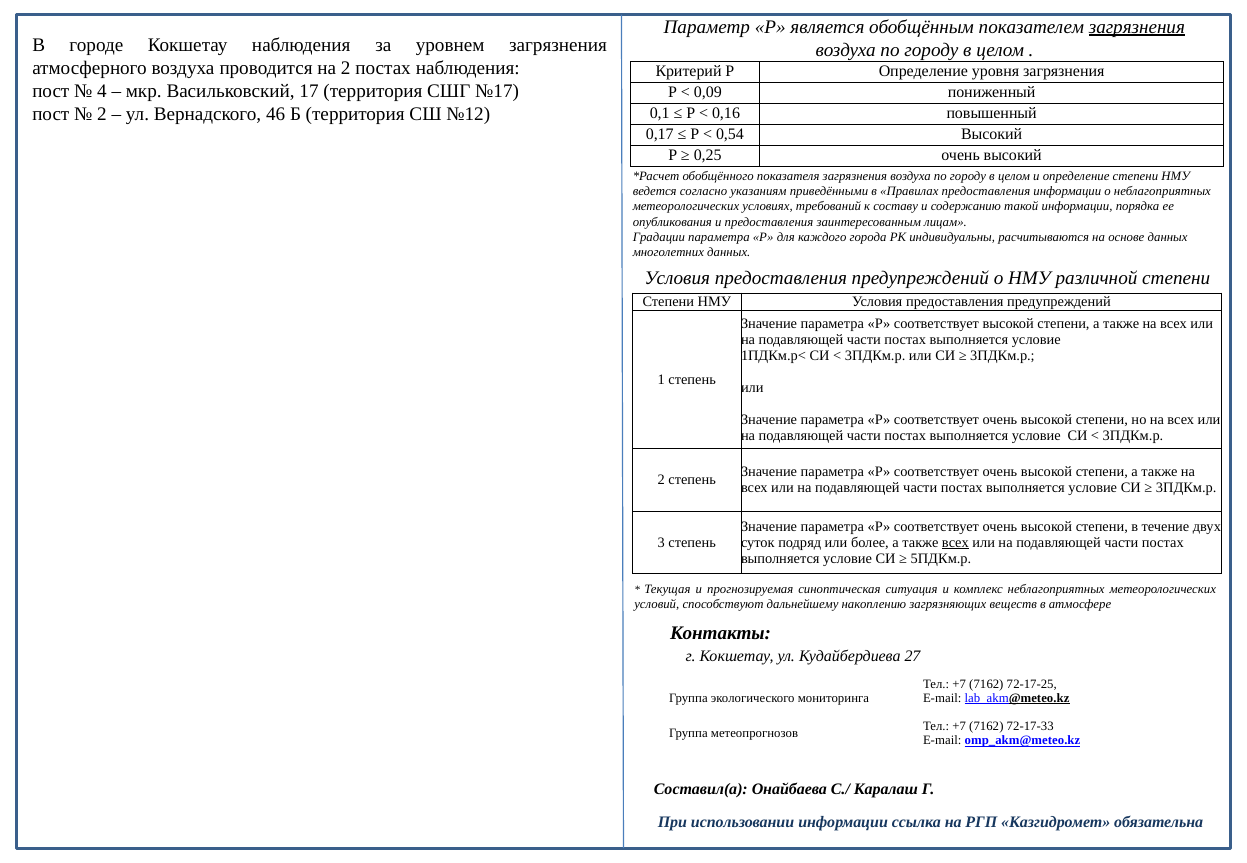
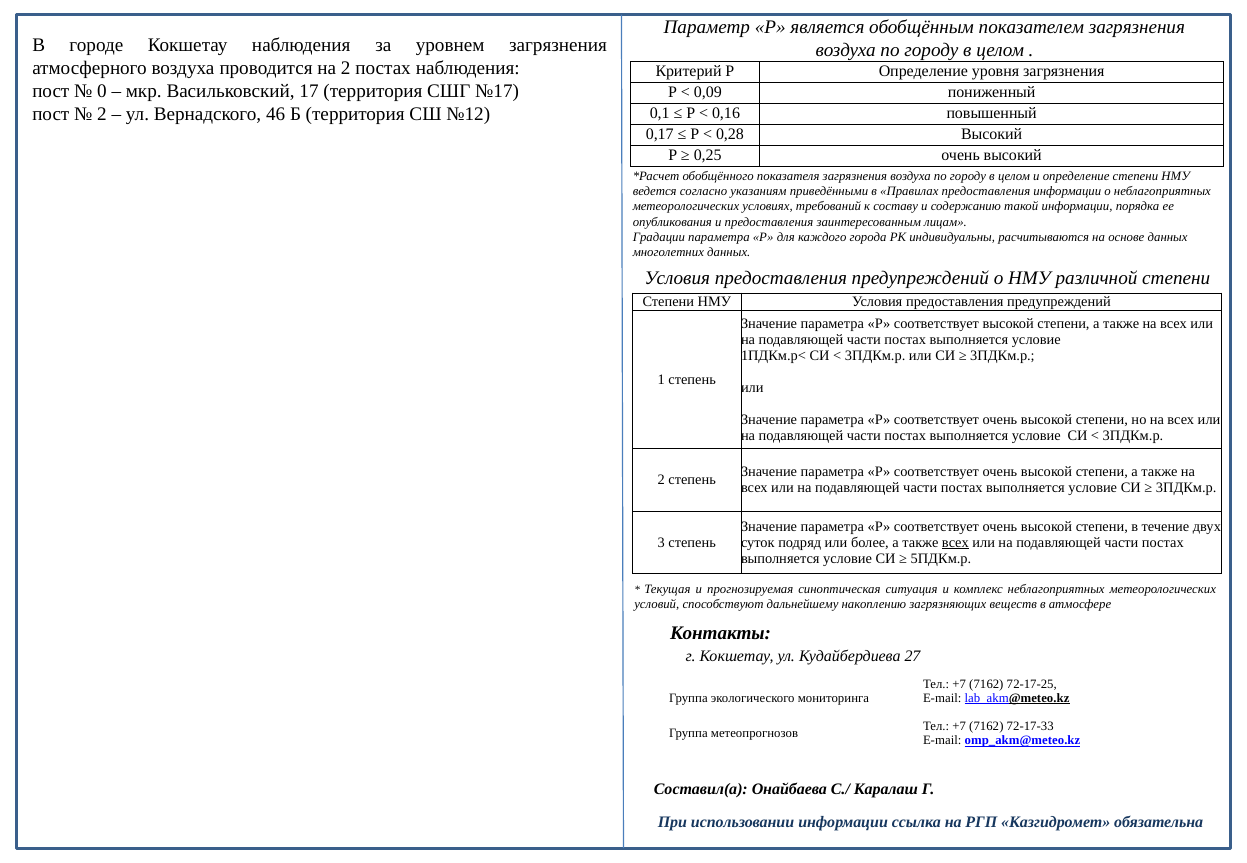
загрязнения underline: present -> none (1137, 27)
4: 4 -> 0 (102, 91)
0,54: 0,54 -> 0,28 (730, 134)
